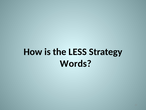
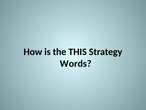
LESS: LESS -> THIS (78, 52)
